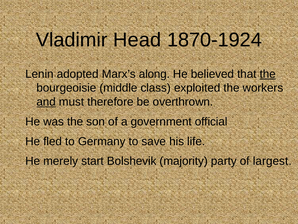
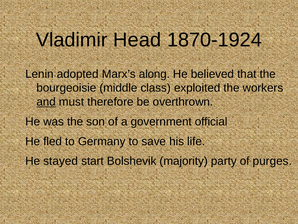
the underline: present -> none (268, 74)
merely: merely -> stayed (61, 161)
largest: largest -> purges (272, 161)
